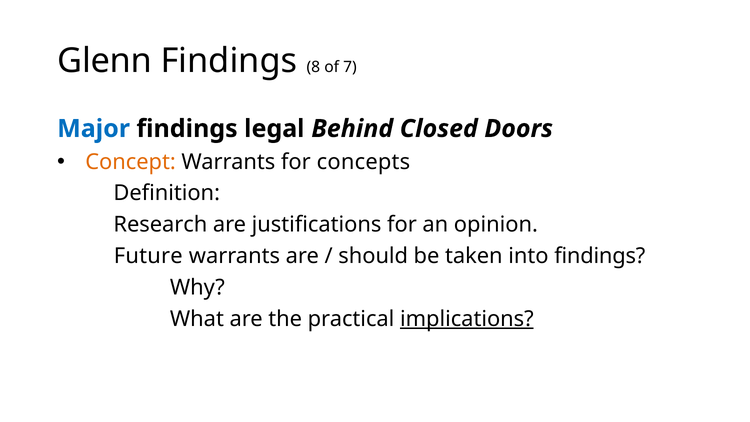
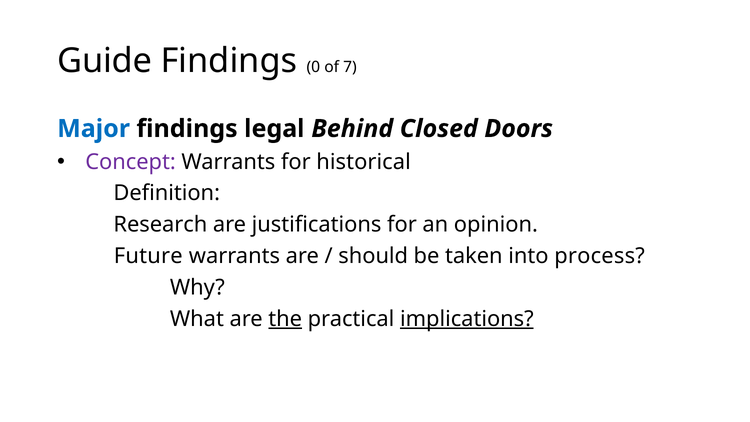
Glenn: Glenn -> Guide (105, 61)
8: 8 -> 0 (313, 67)
Concept colour: orange -> purple (131, 162)
concepts: concepts -> historical (364, 162)
into findings: findings -> process (600, 256)
the underline: none -> present (285, 319)
